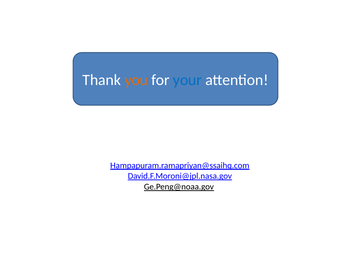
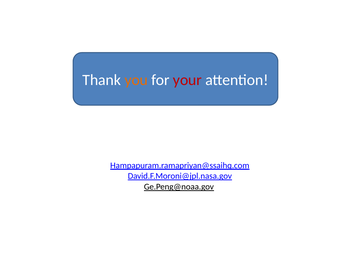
your colour: blue -> red (187, 80)
